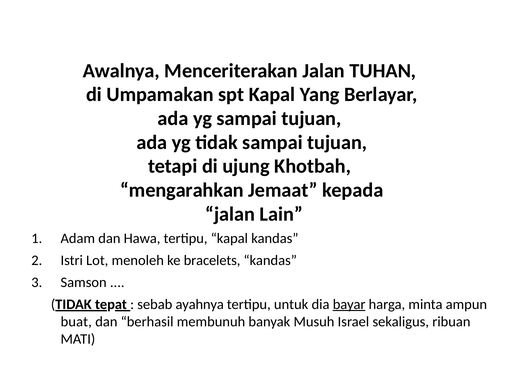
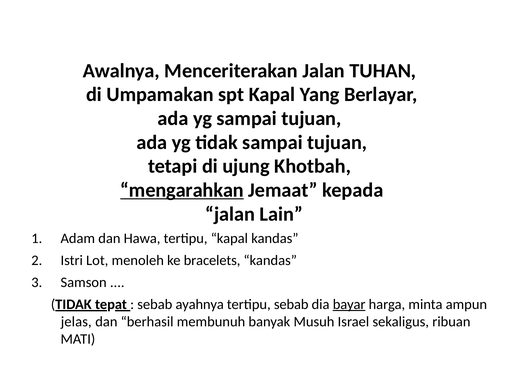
mengarahkan underline: none -> present (182, 190)
tertipu untuk: untuk -> sebab (291, 304)
buat: buat -> jelas (76, 321)
